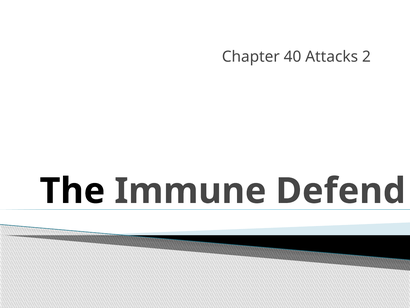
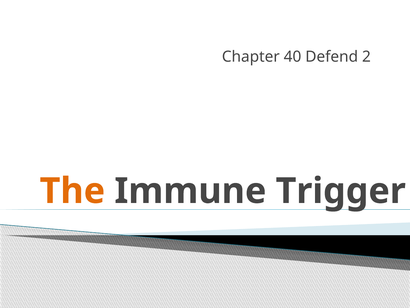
Attacks: Attacks -> Defend (332, 57)
The colour: black -> orange (72, 191)
Defend: Defend -> Trigger (341, 191)
